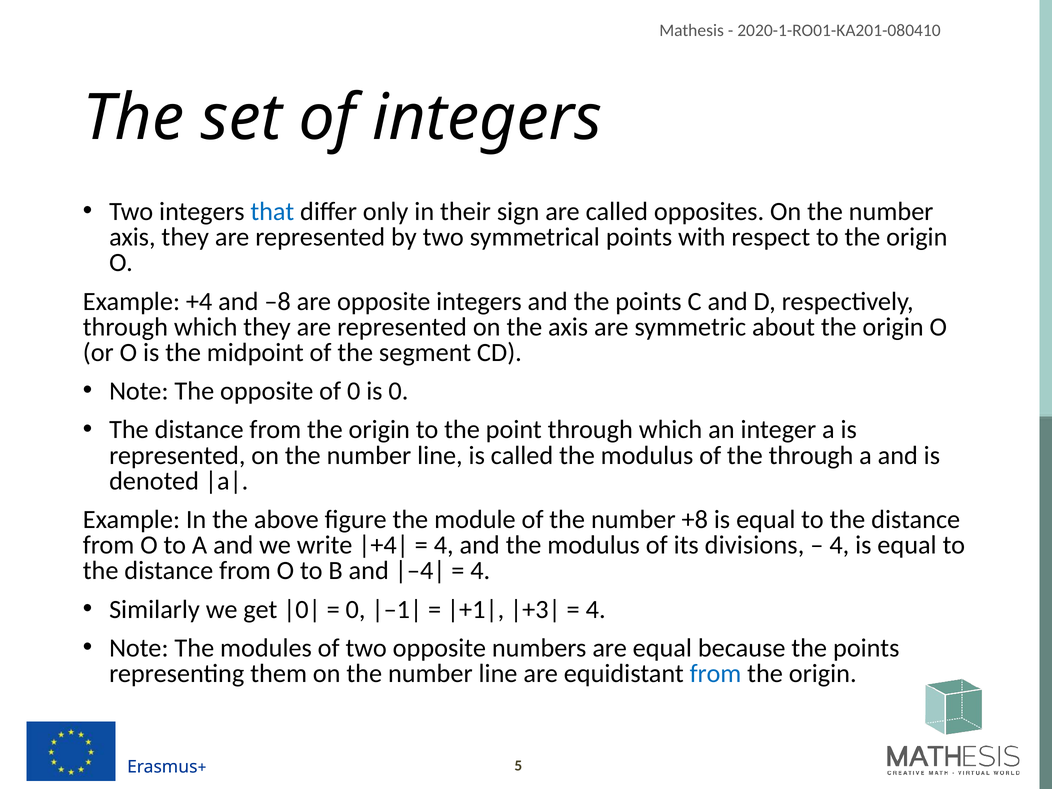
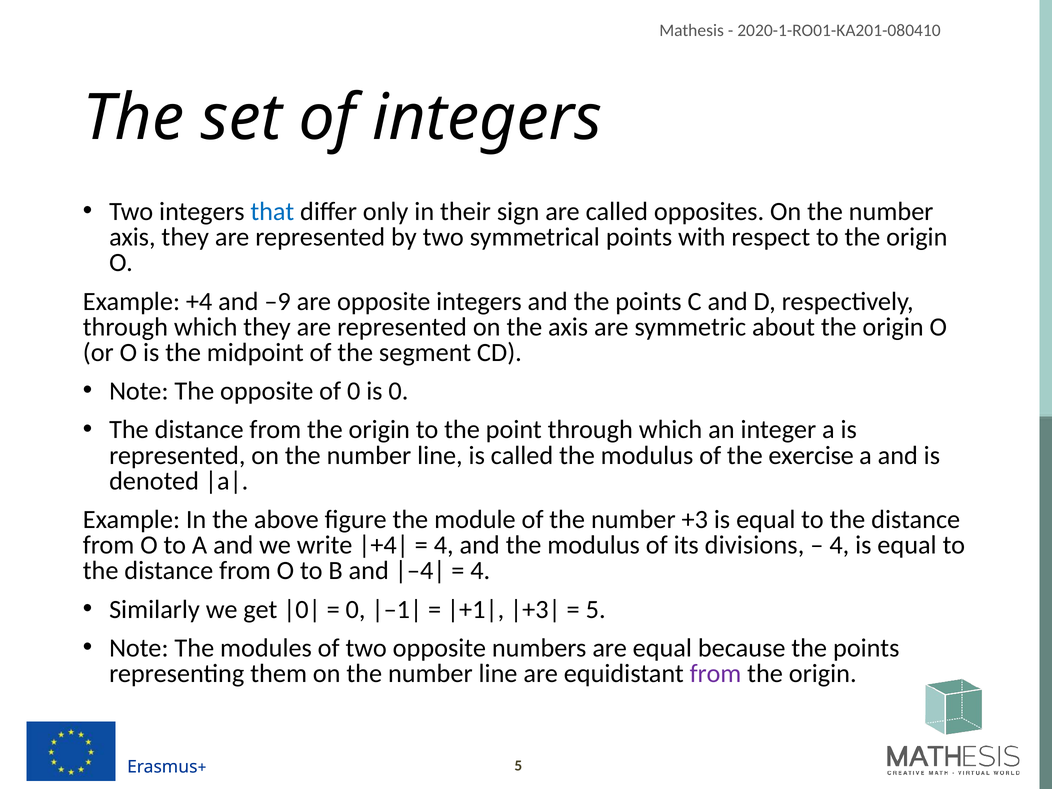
–8: –8 -> –9 (278, 301)
the through: through -> exercise (811, 455)
+8: +8 -> +3 (695, 520)
4: 4 -> 5 (596, 609)
from colour: blue -> purple (715, 674)
